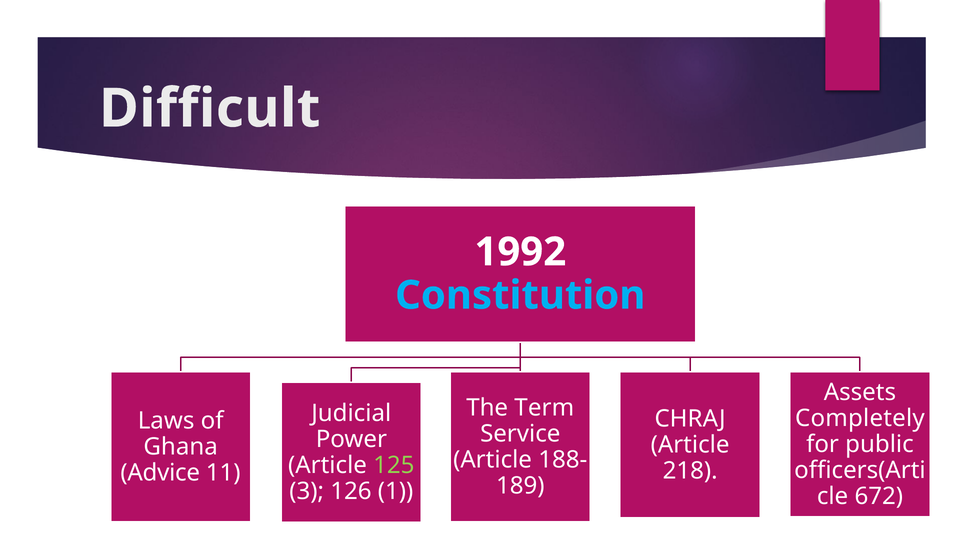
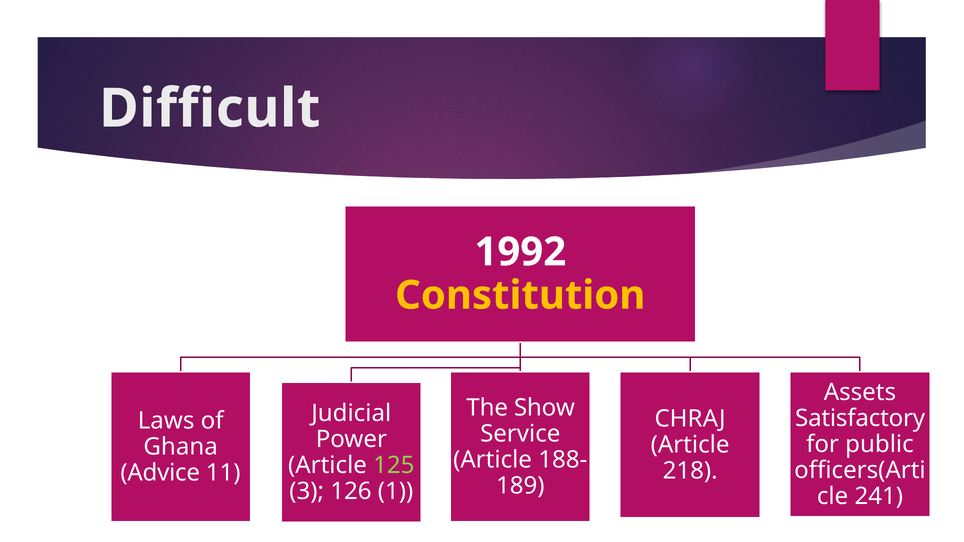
Constitution colour: light blue -> yellow (520, 296)
Term: Term -> Show (544, 408)
Completely: Completely -> Satisfactory (860, 418)
672: 672 -> 241 (879, 497)
